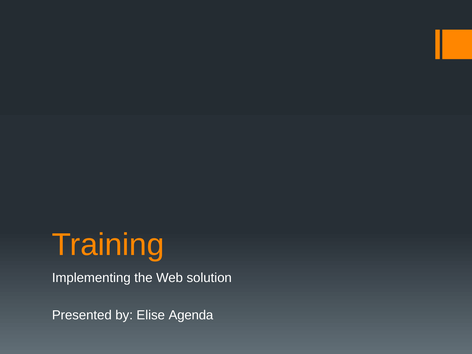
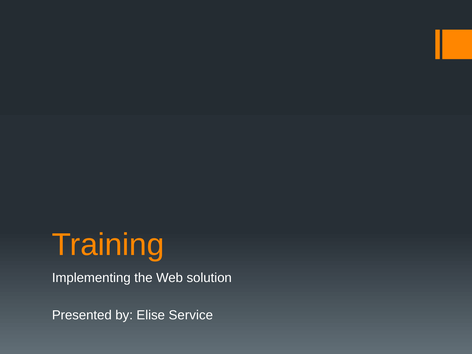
Agenda: Agenda -> Service (191, 315)
